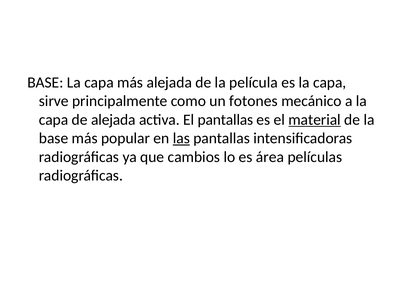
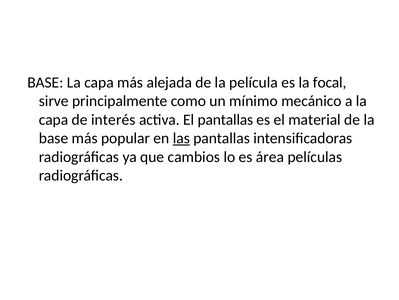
es la capa: capa -> focal (330, 82)
fotones: fotones -> mínimo (253, 101)
de alejada: alejada -> interés (113, 119)
material underline: present -> none (315, 119)
